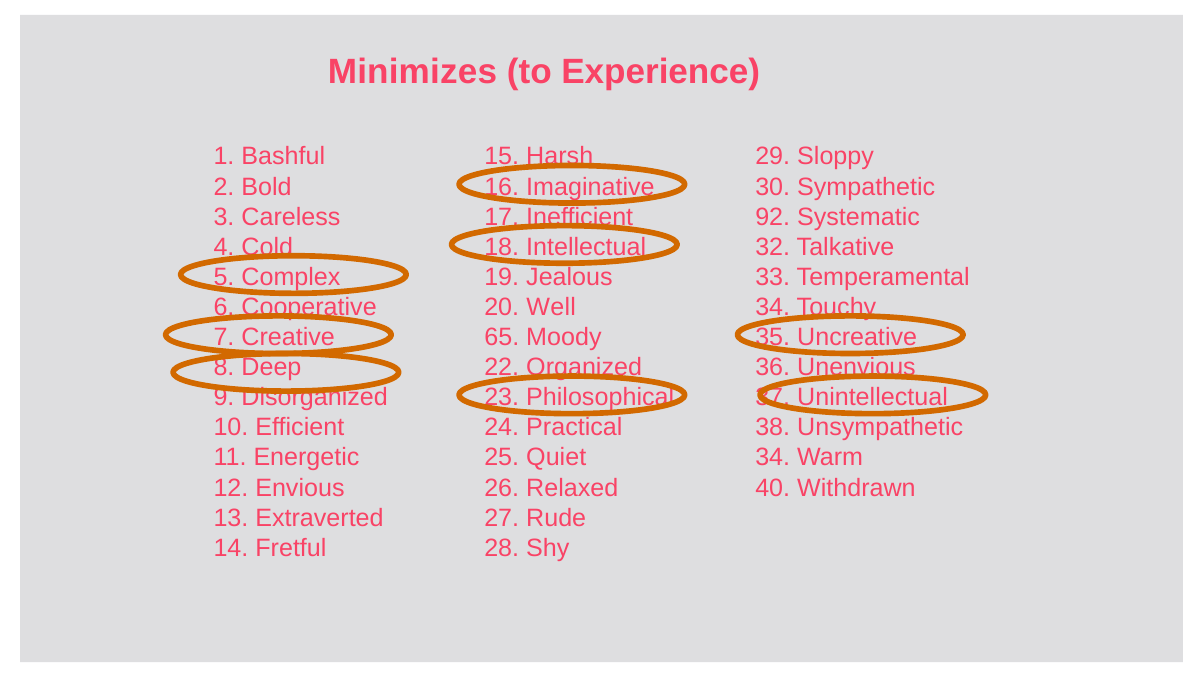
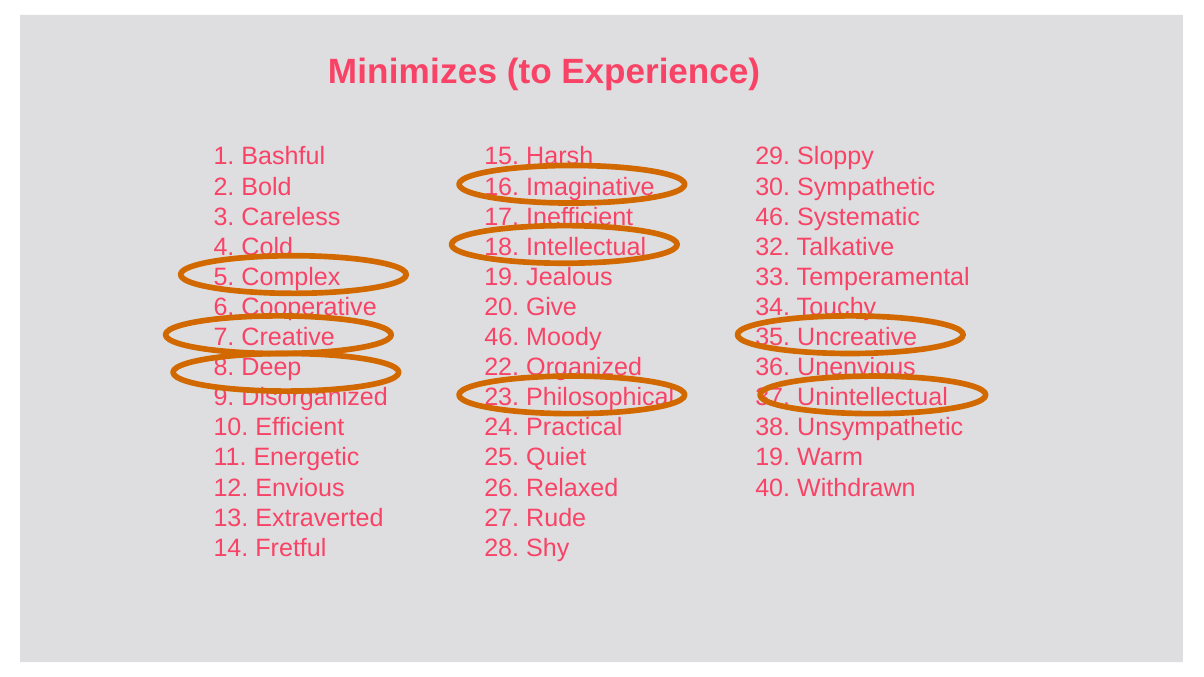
92: 92 -> 46 (773, 217)
Well: Well -> Give (551, 307)
Creative 65: 65 -> 46 (502, 337)
Quiet 34: 34 -> 19 (773, 458)
